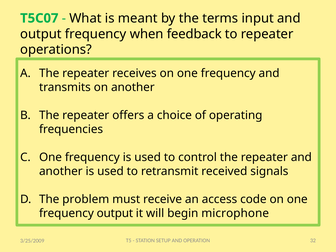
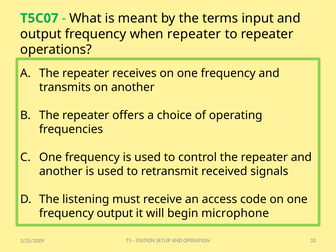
when feedback: feedback -> repeater (194, 34)
problem: problem -> listening (86, 199)
